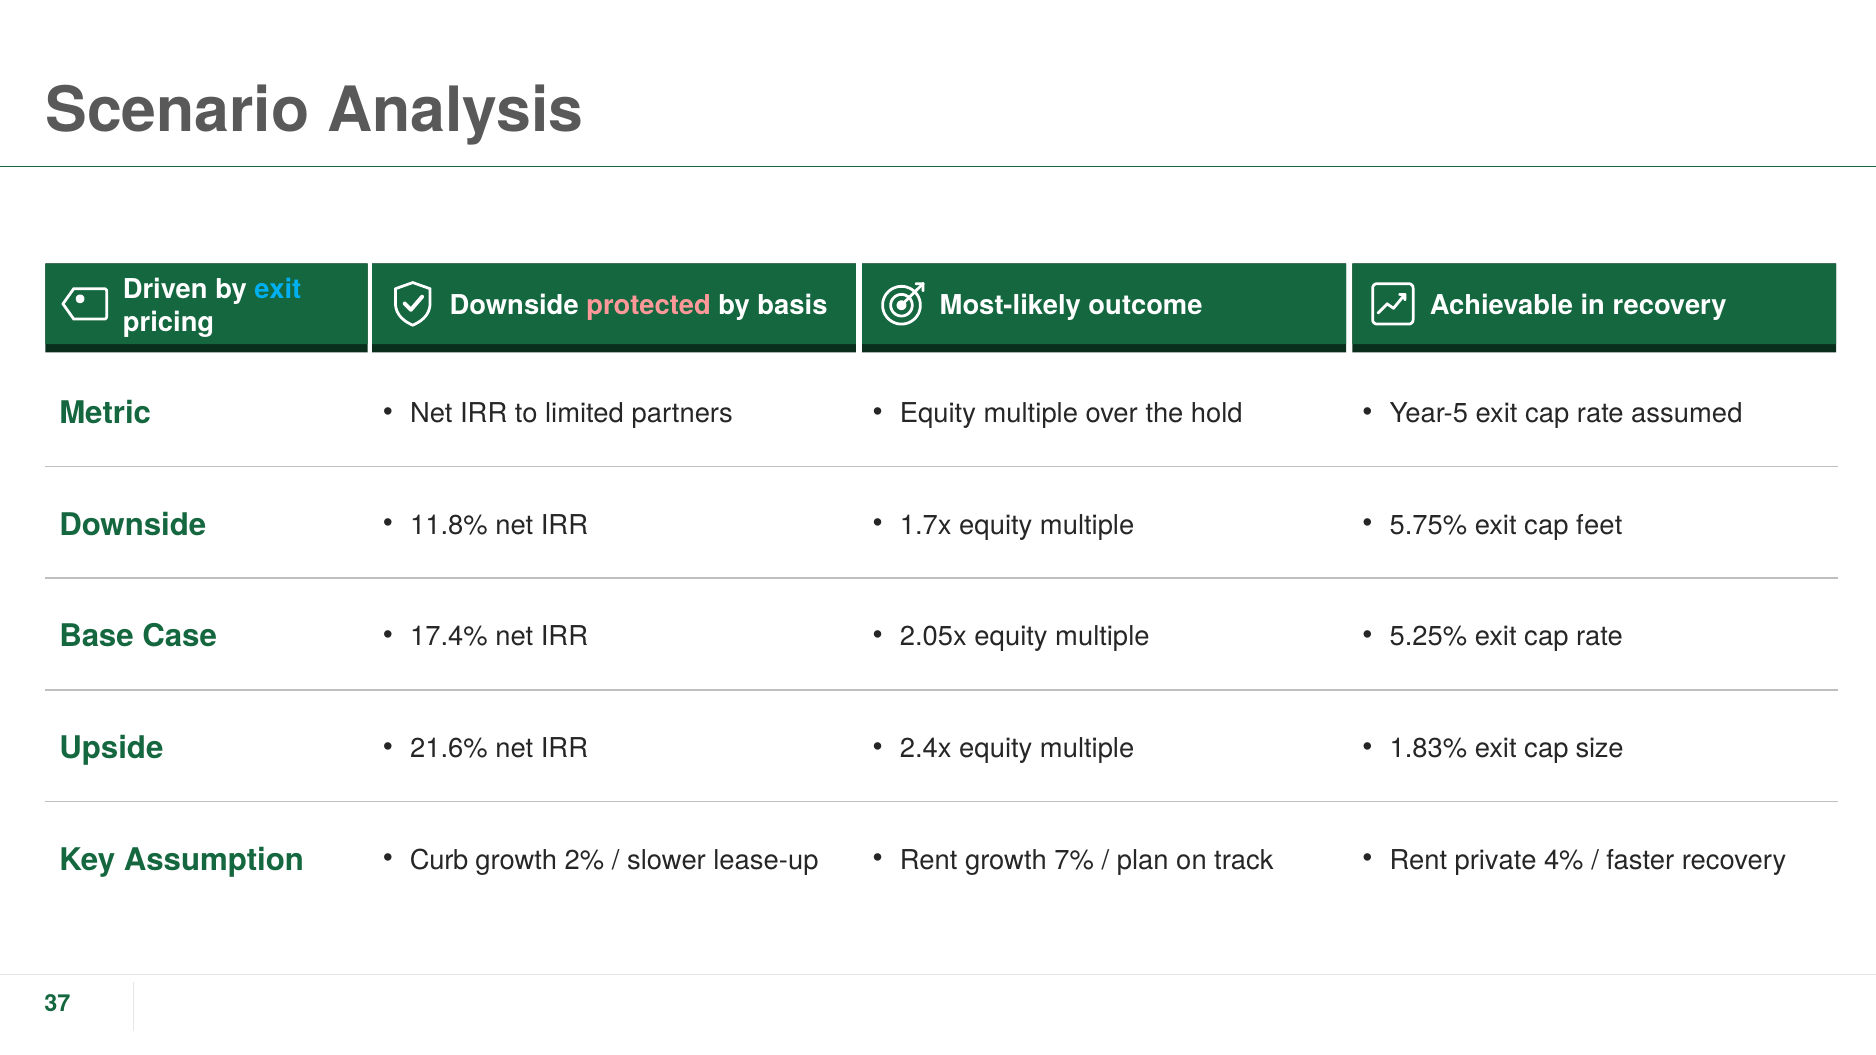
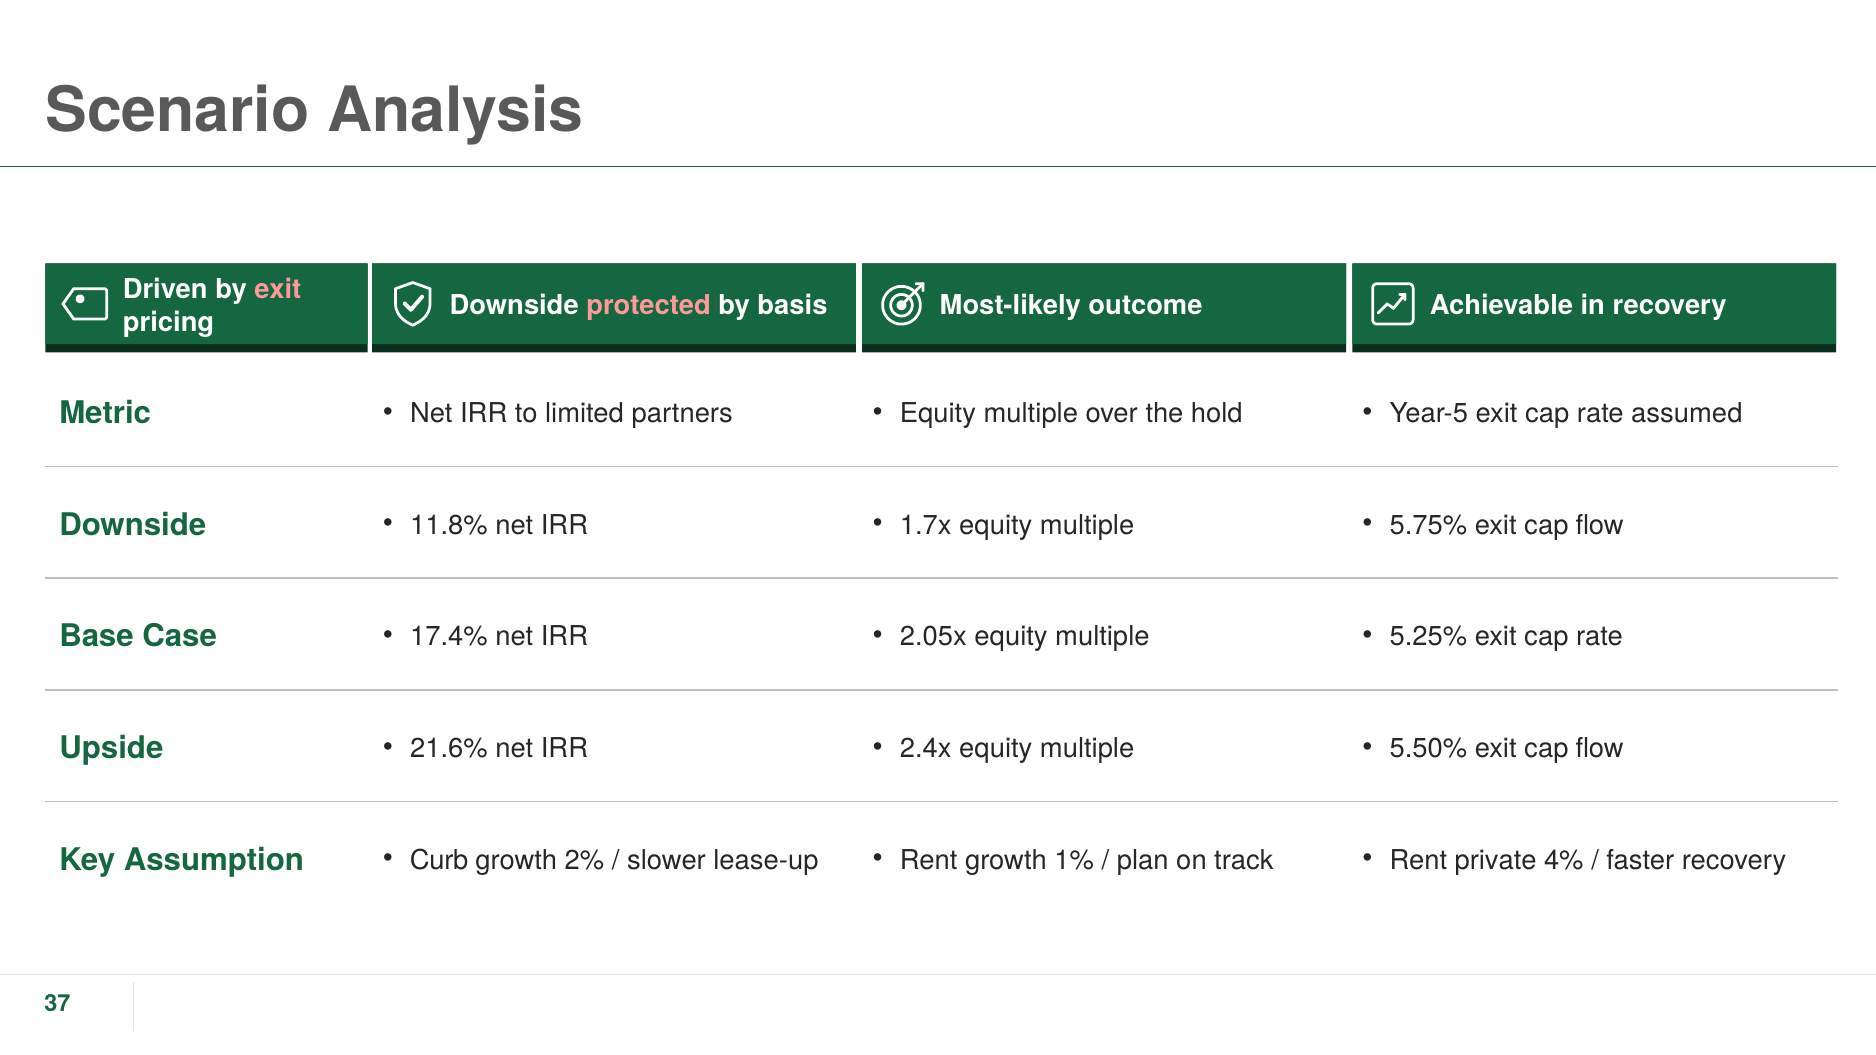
exit colour: light blue -> pink (278, 289)
5.75% exit cap feet: feet -> flow (1600, 525)
1.83%: 1.83% -> 5.50% (1428, 749)
size: size -> flow (1600, 749)
7%: 7% -> 1% (1074, 860)
